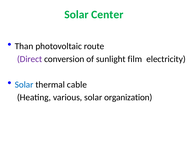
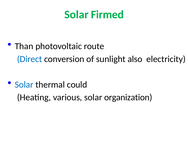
Center: Center -> Firmed (107, 15)
Direct colour: purple -> blue (30, 59)
film: film -> also (135, 59)
cable: cable -> could (77, 85)
